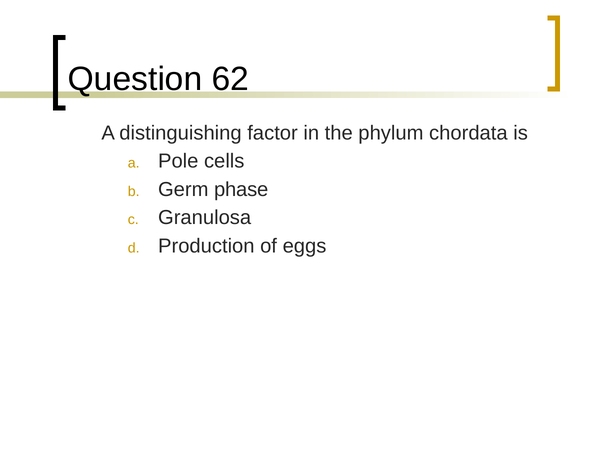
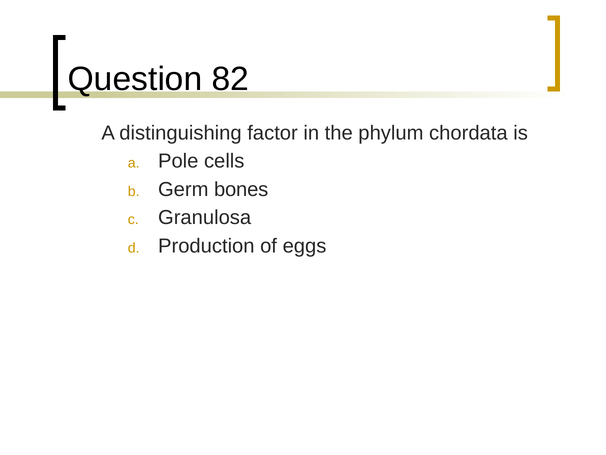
62: 62 -> 82 (230, 79)
phase: phase -> bones (241, 189)
